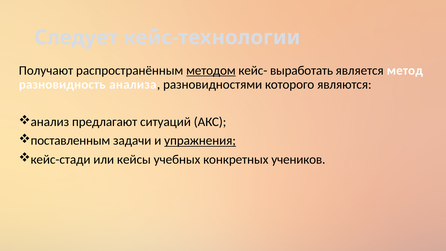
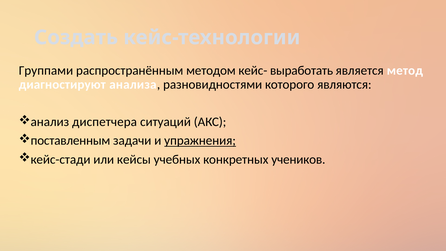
Следует: Следует -> Создать (76, 37)
Получают: Получают -> Группами (46, 70)
методом underline: present -> none (211, 70)
разновидность: разновидность -> диагностируют (62, 85)
предлагают: предлагают -> диспетчера (105, 122)
